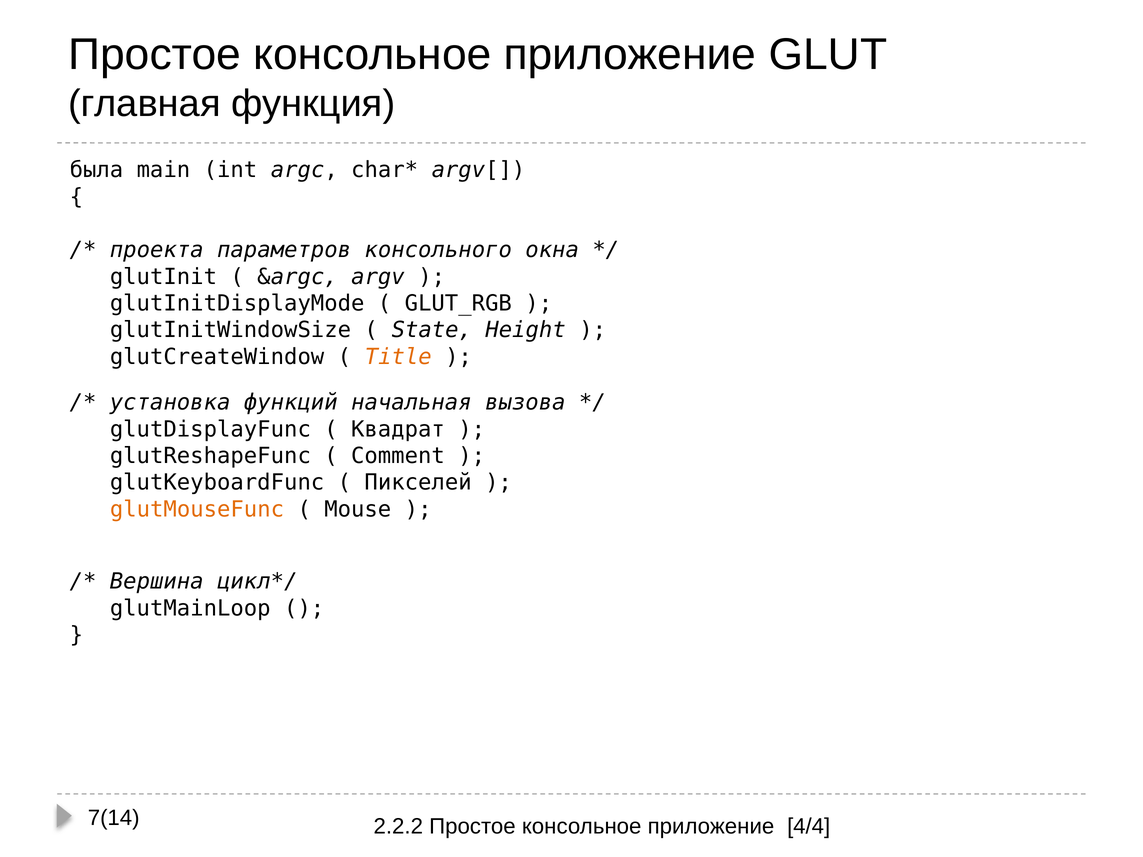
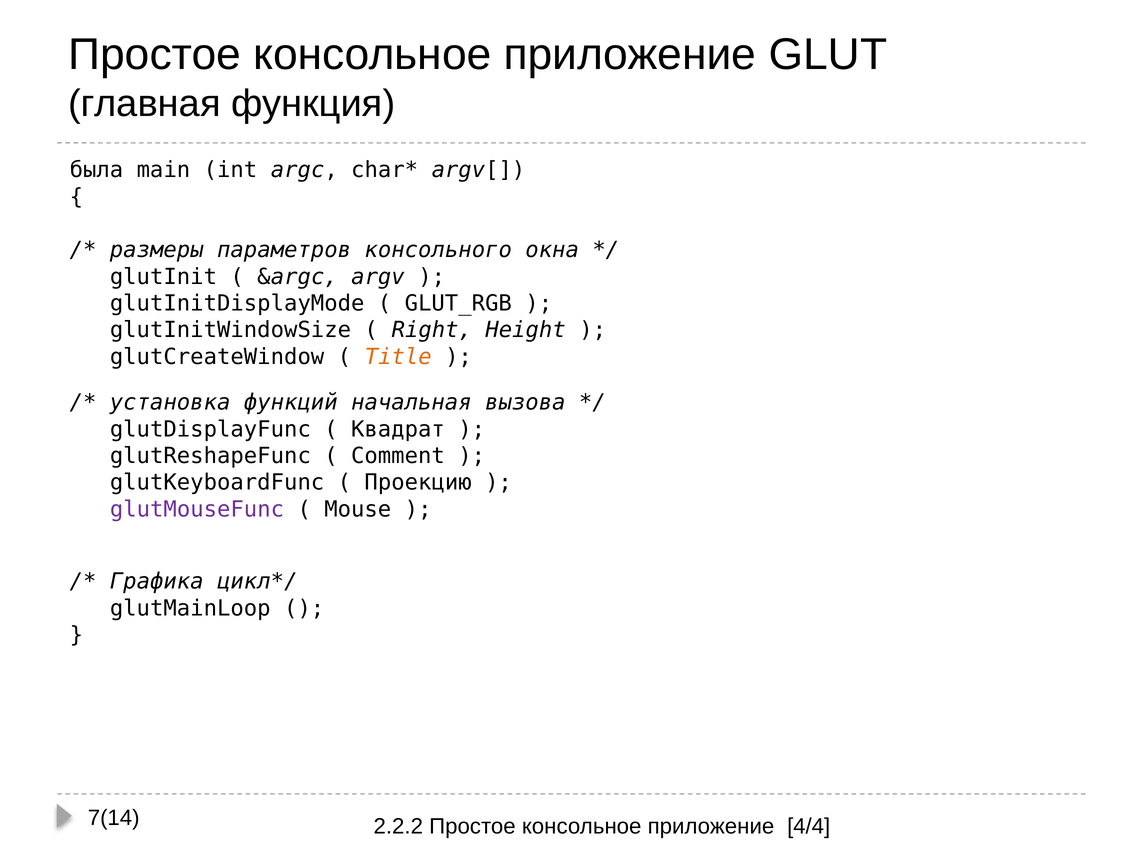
проекта: проекта -> размеры (157, 250)
State: State -> Right (432, 330)
Пикселей: Пикселей -> Проекцию (418, 483)
glutMouseFunc colour: orange -> purple (197, 509)
Вершина: Вершина -> Графика (157, 582)
